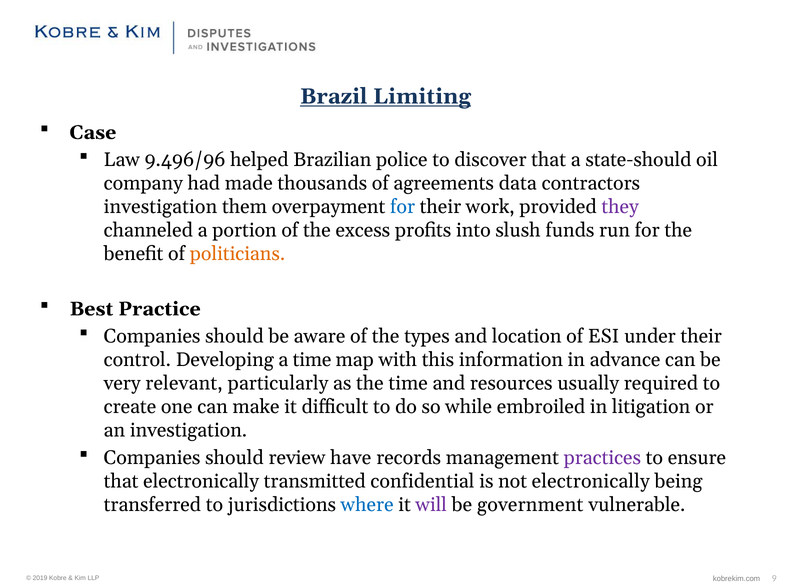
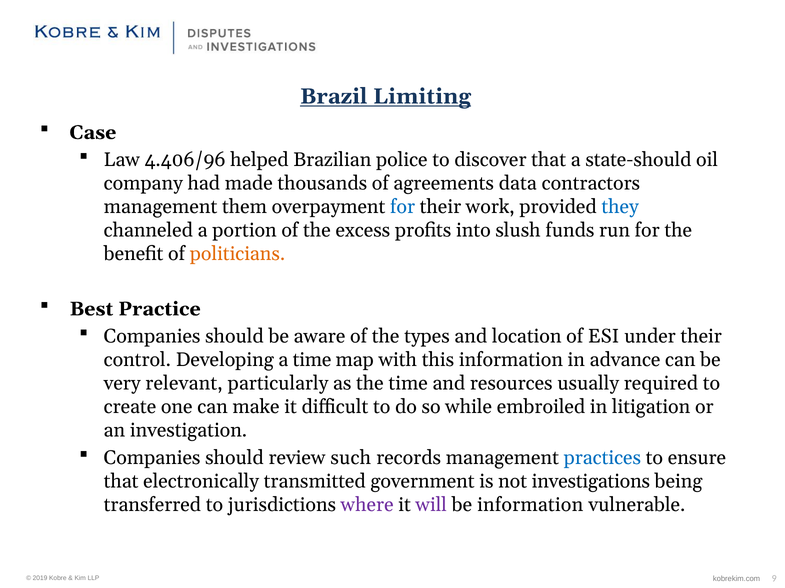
9.496/96: 9.496/96 -> 4.406/96 (185, 160)
investigation: investigation -> management (161, 207)
they colour: purple -> blue (620, 207)
have: have -> such (351, 458)
practices colour: purple -> blue (602, 458)
confidential: confidential -> government (422, 482)
not electronically: electronically -> investigations (591, 482)
where colour: blue -> purple (367, 506)
be government: government -> information (530, 506)
